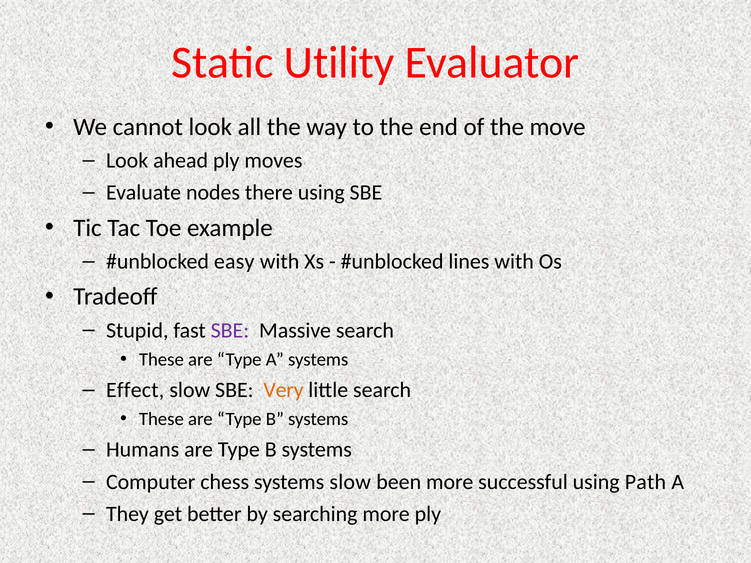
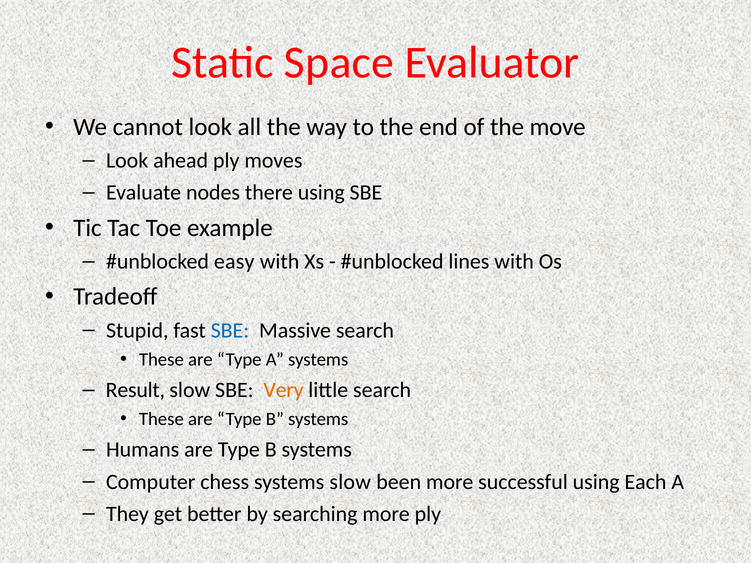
Utility: Utility -> Space (339, 63)
SBE colour: purple -> blue (230, 331)
Effect: Effect -> Result (135, 390)
Path: Path -> Each (646, 482)
